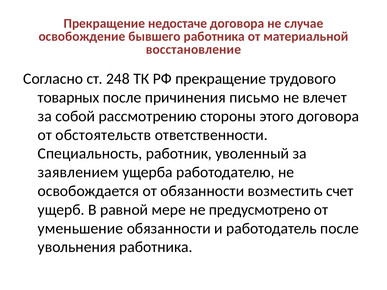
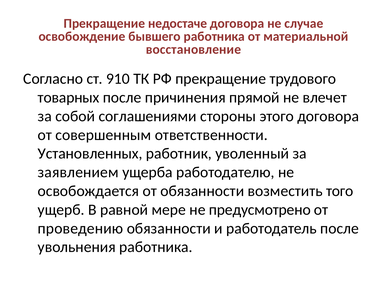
248: 248 -> 910 (118, 79)
письмо: письмо -> прямой (254, 98)
рассмотрению: рассмотрению -> соглашениями (148, 116)
обстоятельств: обстоятельств -> совершенным (103, 135)
Специальность: Специальность -> Установленных (90, 154)
счет: счет -> того (340, 191)
уменьшение: уменьшение -> проведению (80, 229)
